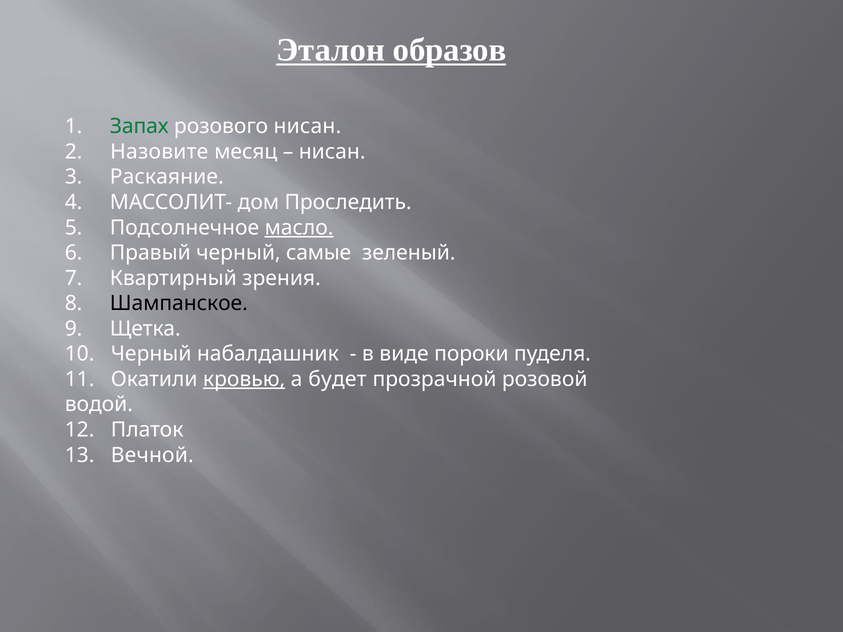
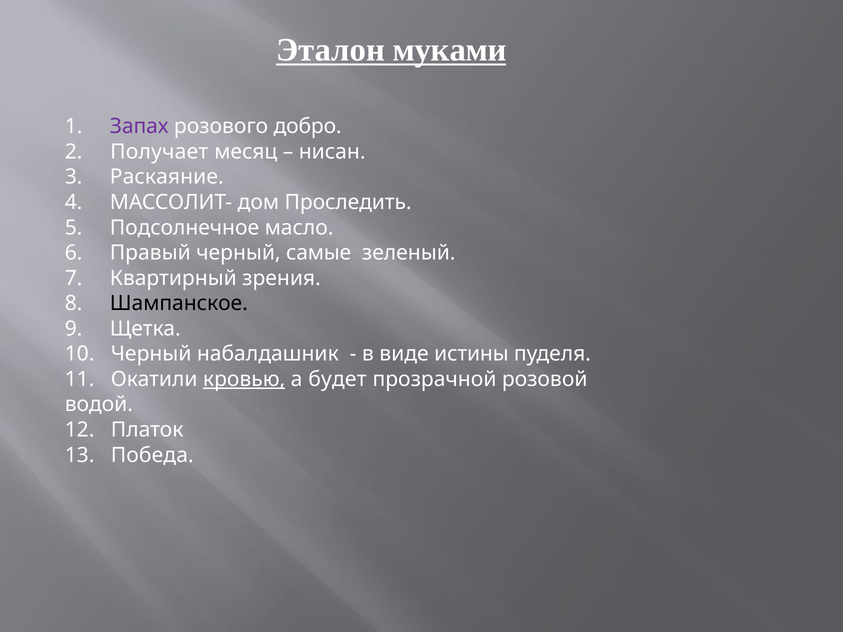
образов: образов -> муками (450, 50)
Запах colour: green -> purple (139, 126)
розового нисан: нисан -> добро (308, 126)
Назовите: Назовите -> Получает (159, 152)
масло underline: present -> none (299, 228)
пороки: пороки -> истины (471, 354)
Вечной: Вечной -> Победа (152, 455)
